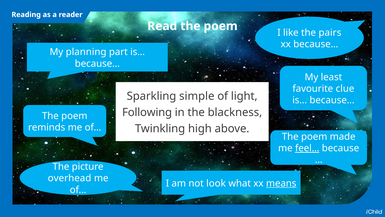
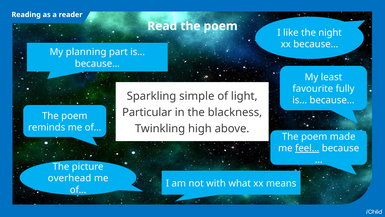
pairs: pairs -> night (330, 33)
clue: clue -> fully (345, 89)
Following: Following -> Particular (147, 112)
look: look -> with (216, 183)
means underline: present -> none (281, 183)
